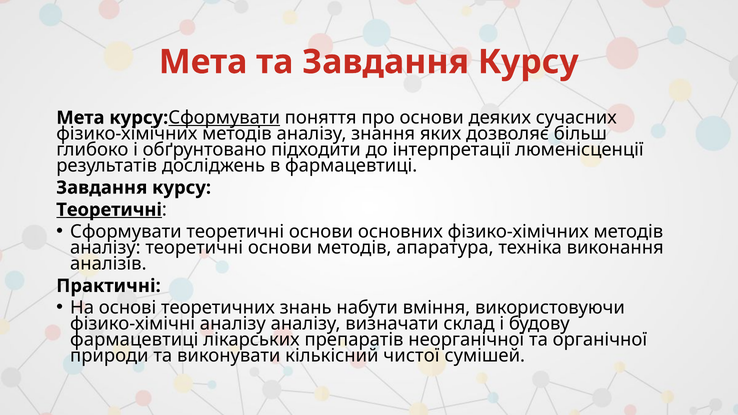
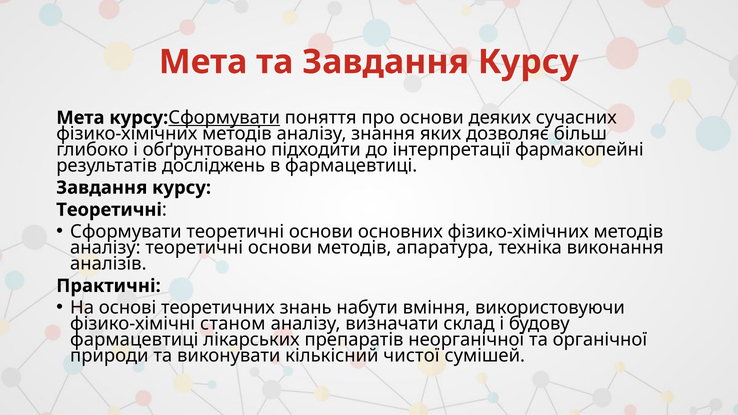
люменісценції: люменісценції -> фармакопейні (579, 150)
Теоретичні underline: present -> none (109, 210)
фізико-хімічні аналізу: аналізу -> станом (233, 324)
